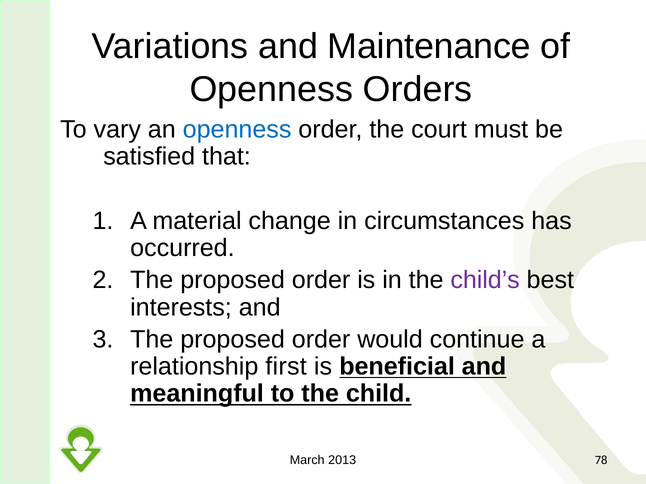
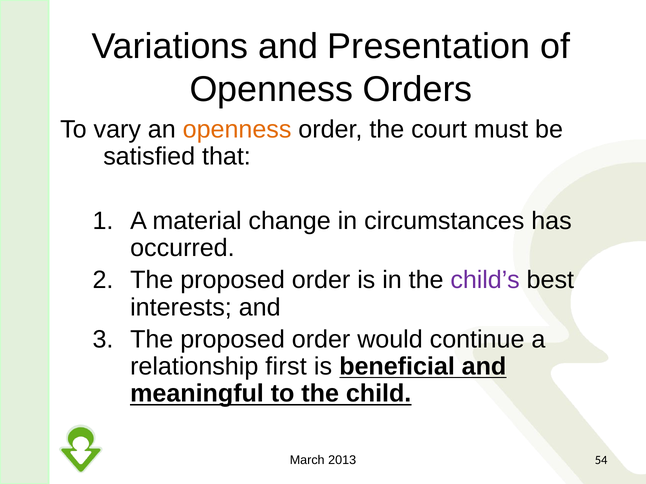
Maintenance: Maintenance -> Presentation (429, 47)
openness colour: blue -> orange (237, 130)
78: 78 -> 54 (601, 461)
